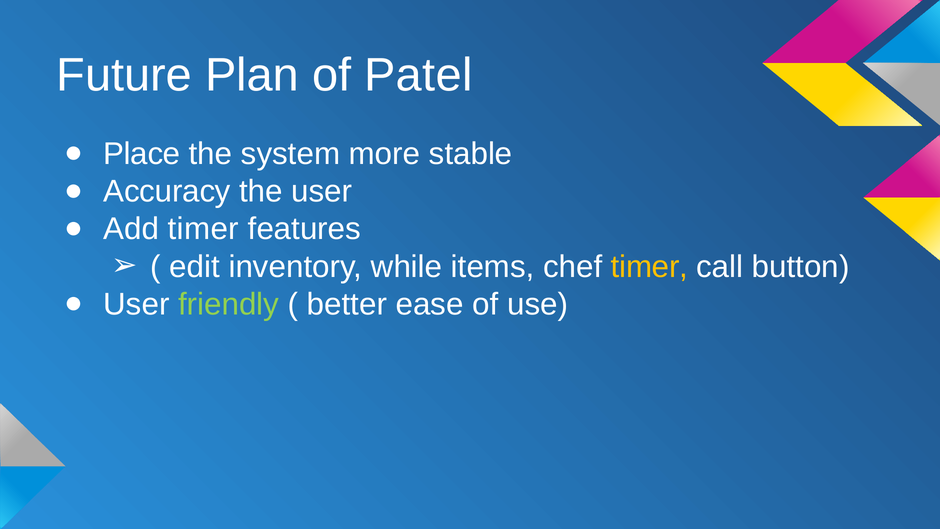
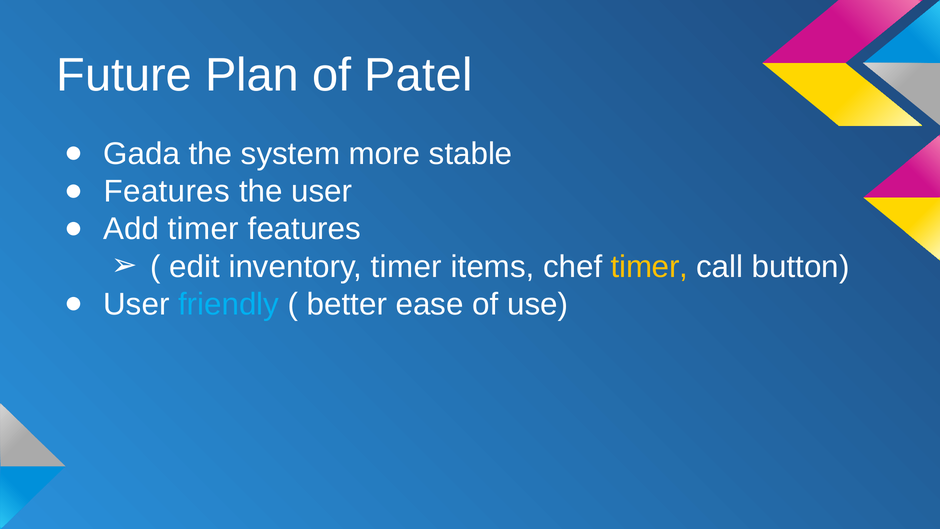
Place: Place -> Gada (142, 154)
Accuracy: Accuracy -> Features (167, 191)
inventory while: while -> timer (406, 267)
friendly colour: light green -> light blue (229, 304)
